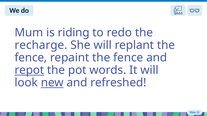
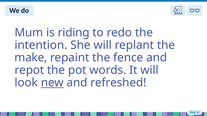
recharge: recharge -> intention (41, 45)
fence: fence -> make (31, 58)
repot underline: present -> none (29, 70)
